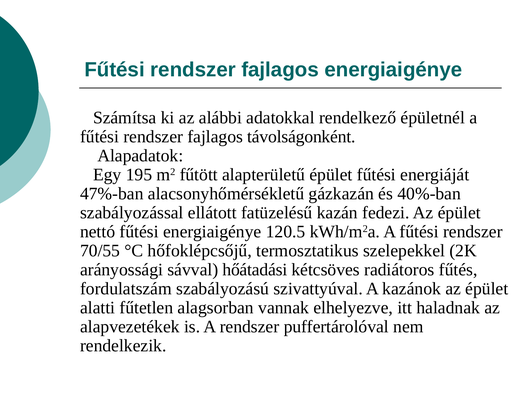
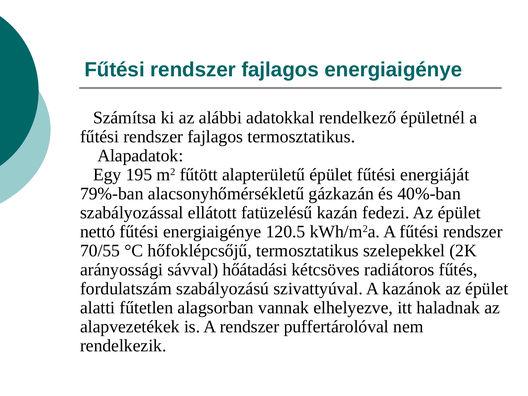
fajlagos távolságonként: távolságonként -> termosztatikus (301, 137)
47%-ban: 47%-ban -> 79%-ban (112, 194)
